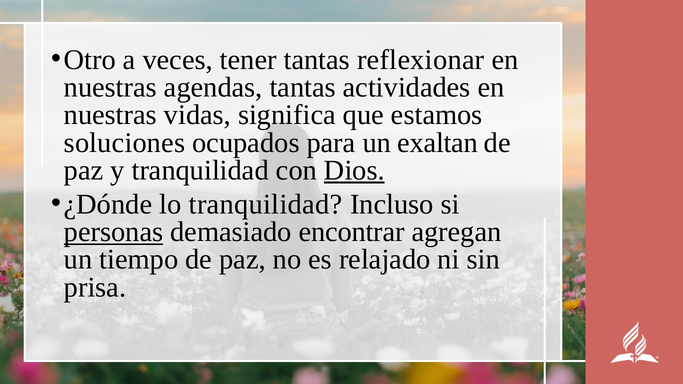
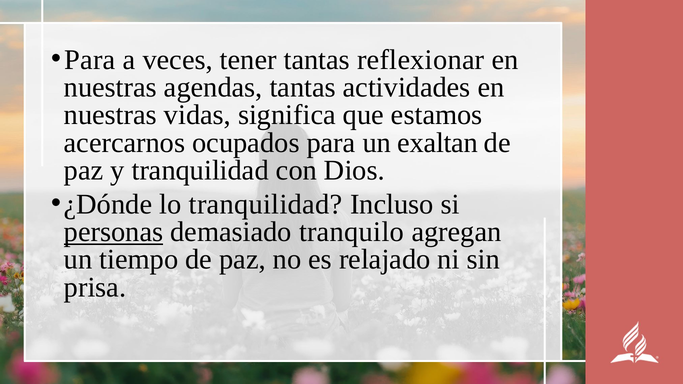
Otro: Otro -> Para (90, 60)
soluciones: soluciones -> acercarnos (125, 143)
Dios underline: present -> none (354, 170)
encontrar: encontrar -> tranquilo (352, 232)
